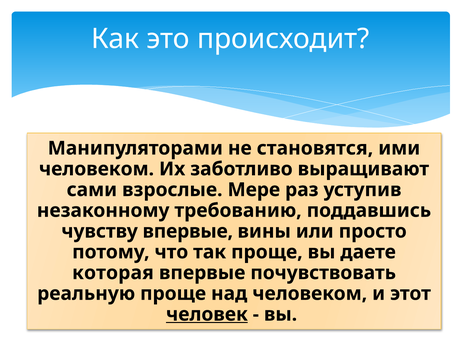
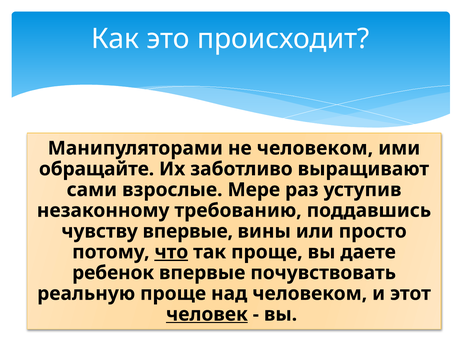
не становятся: становятся -> человеком (315, 148)
человеком: человеком -> обращайте (97, 169)
что underline: none -> present (171, 252)
которая: которая -> ребенок (113, 273)
